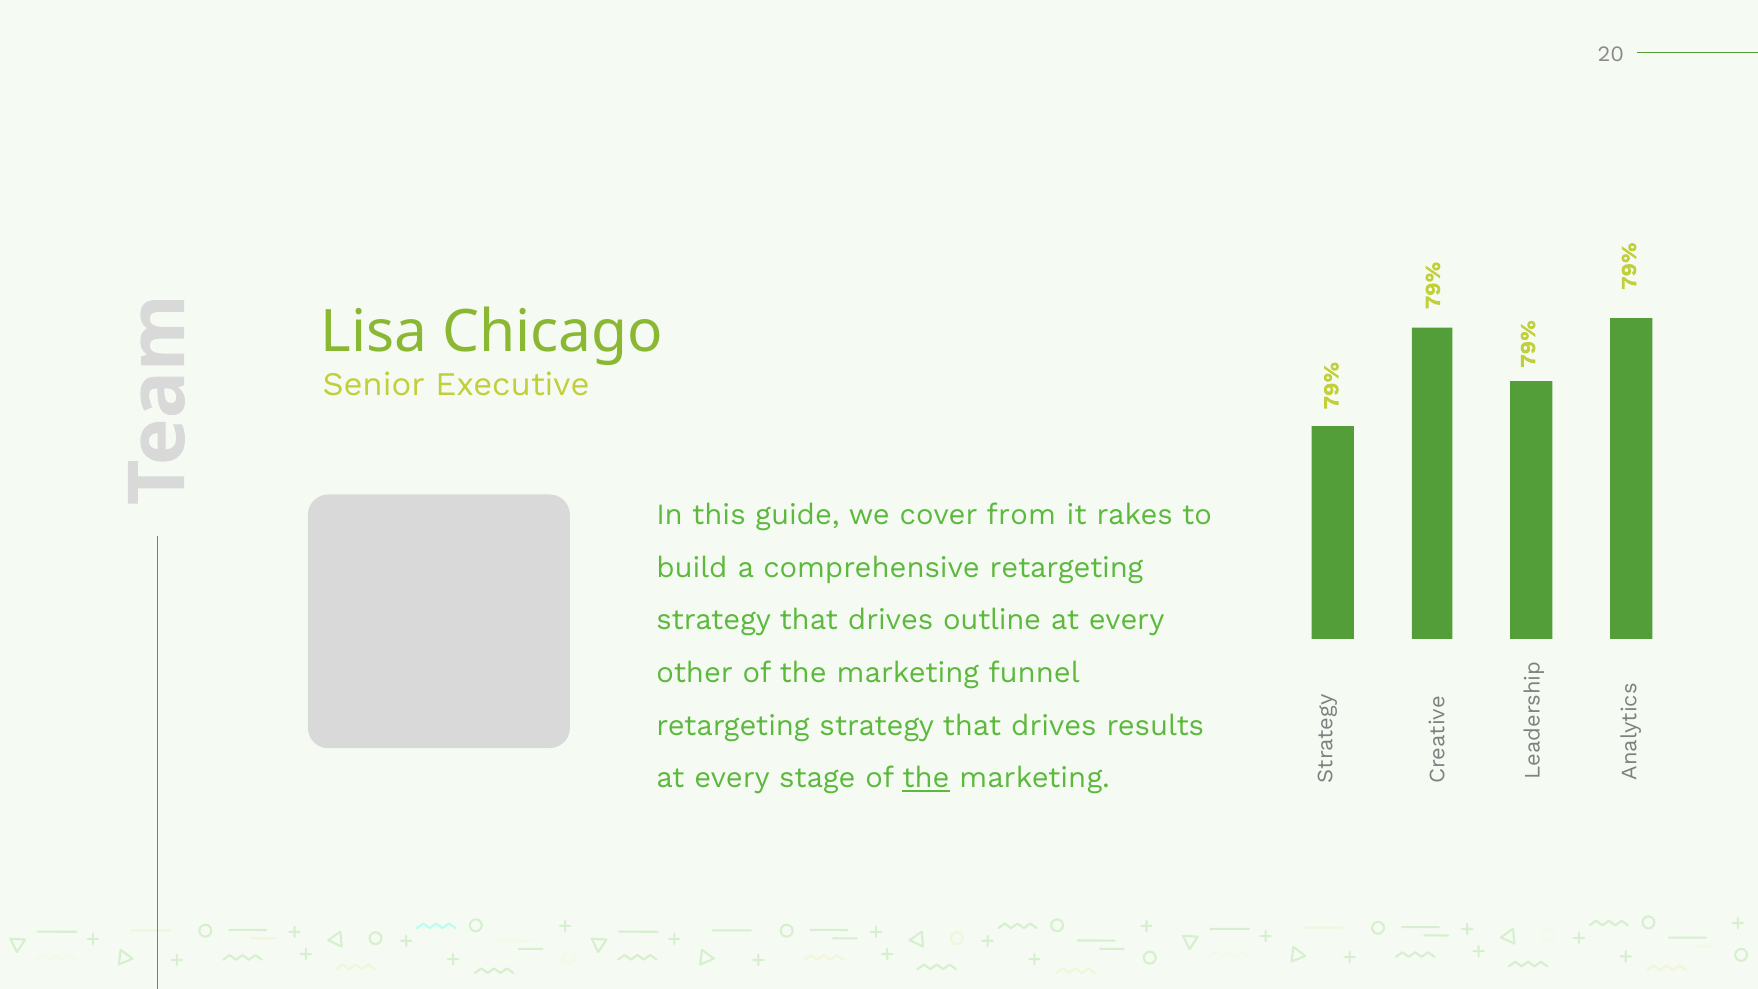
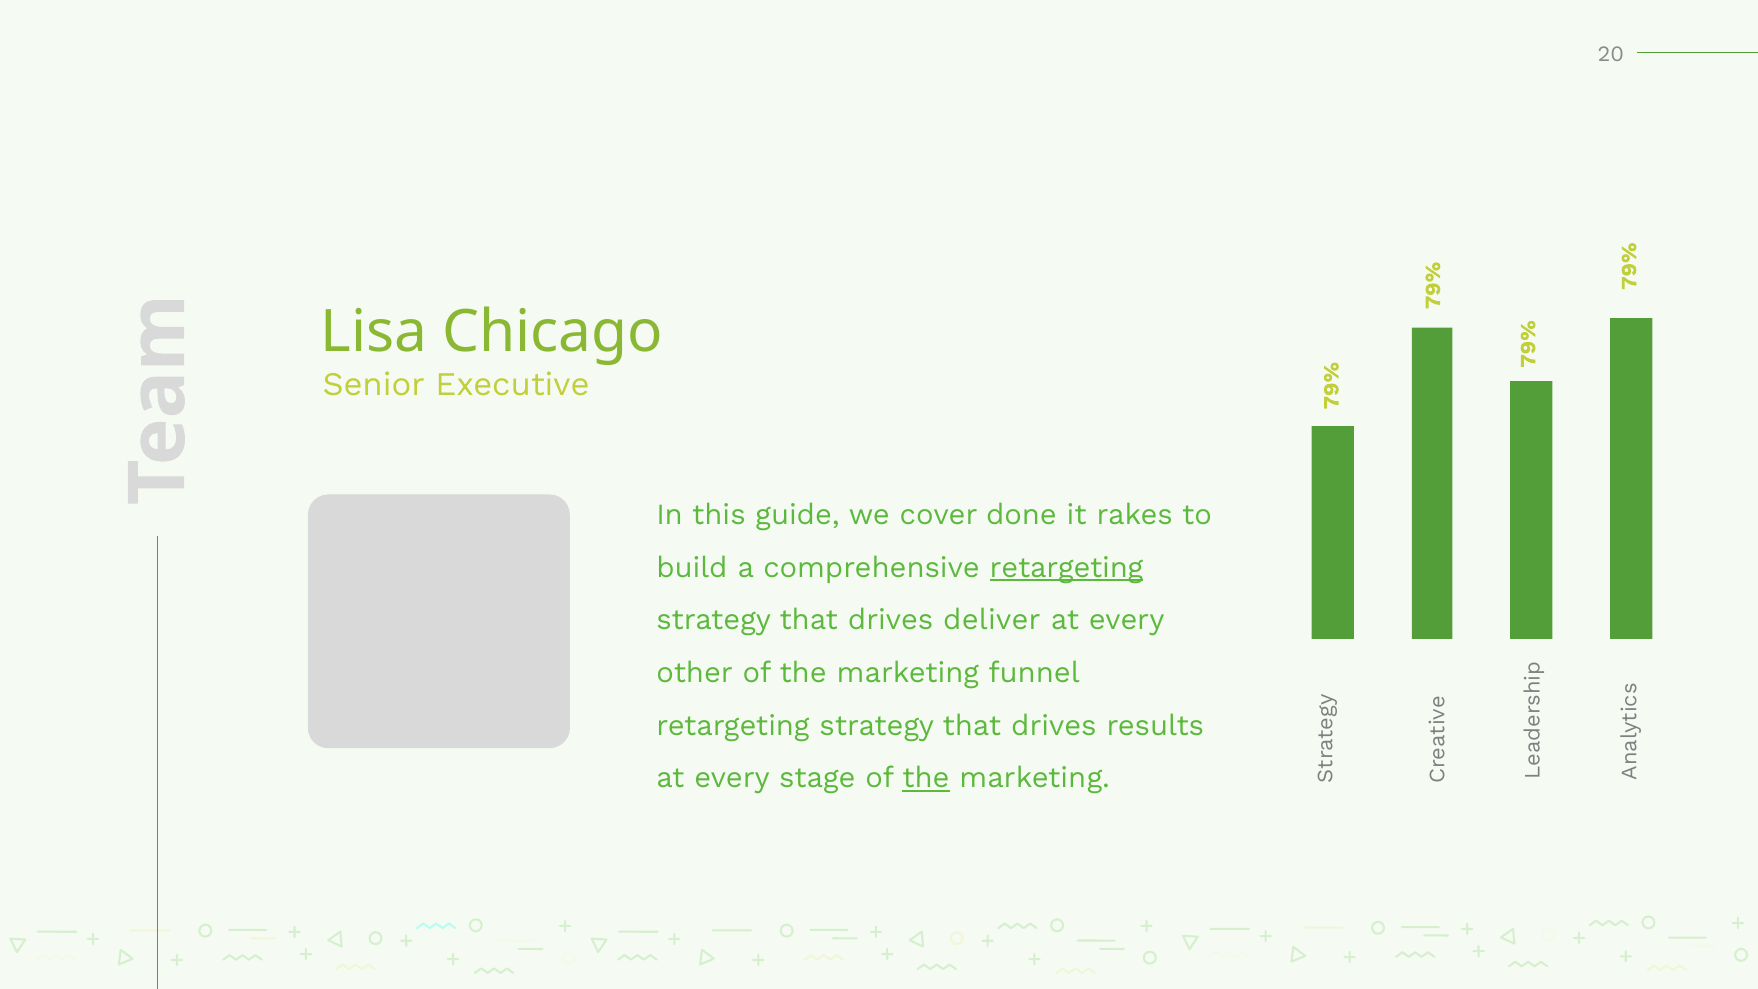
from: from -> done (1021, 515)
retargeting underline: none -> present (1066, 567)
outline: outline -> deliver (992, 620)
